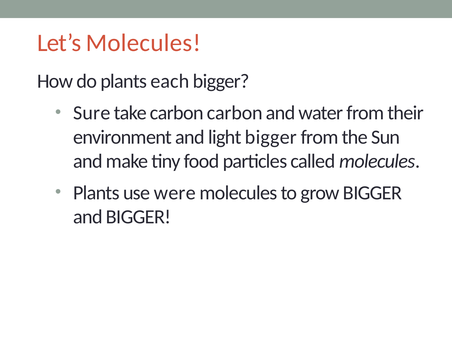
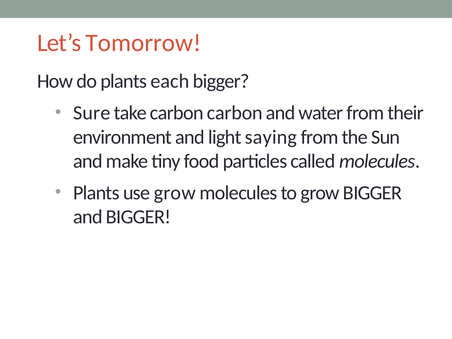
Let’s Molecules: Molecules -> Tomorrow (143, 43)
light bigger: bigger -> saying (271, 137)
use were: were -> grow (175, 193)
